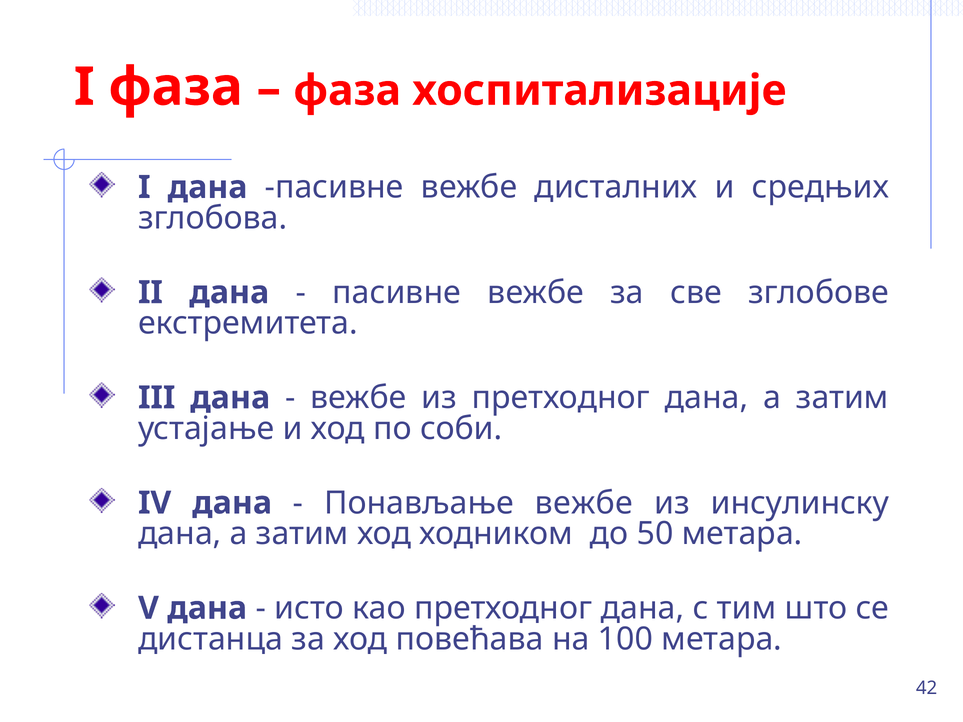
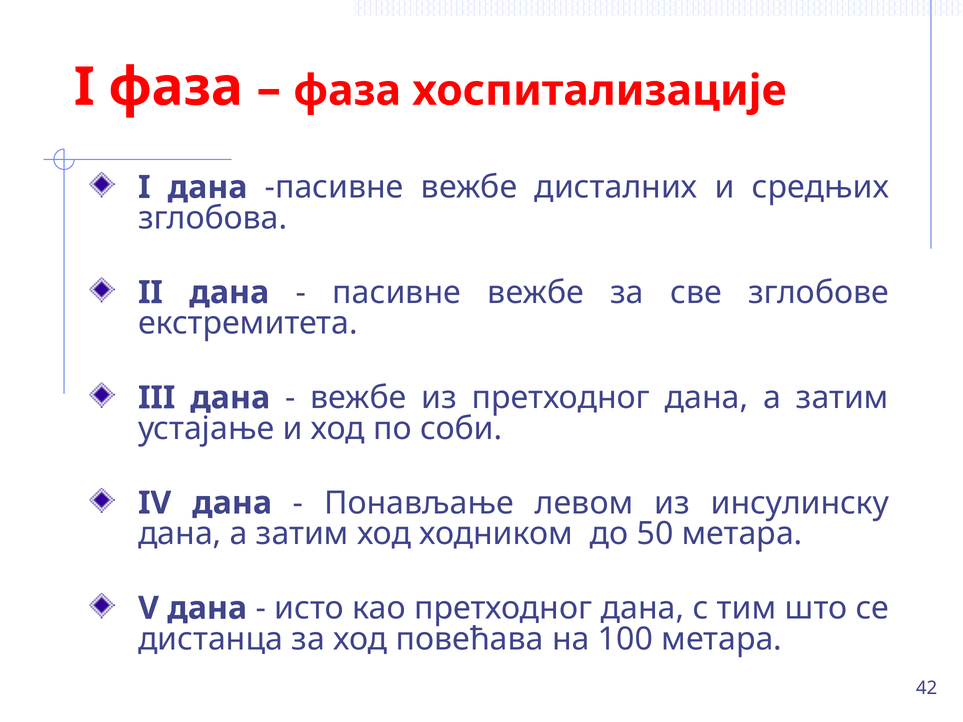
Понављање вежбе: вежбе -> левом (584, 503)
